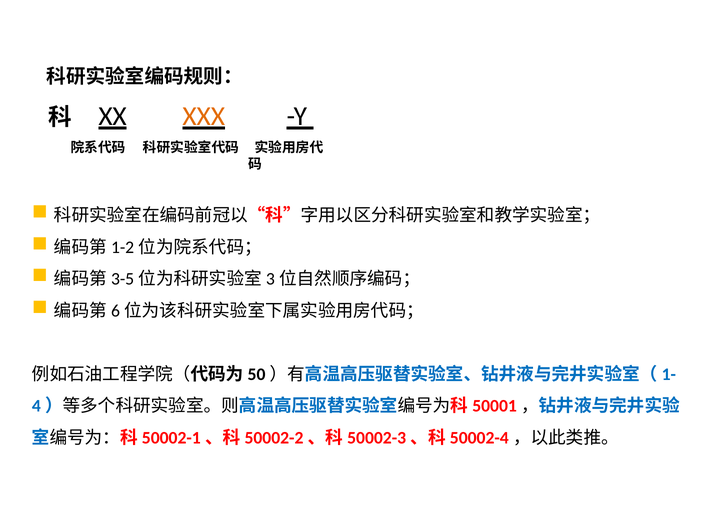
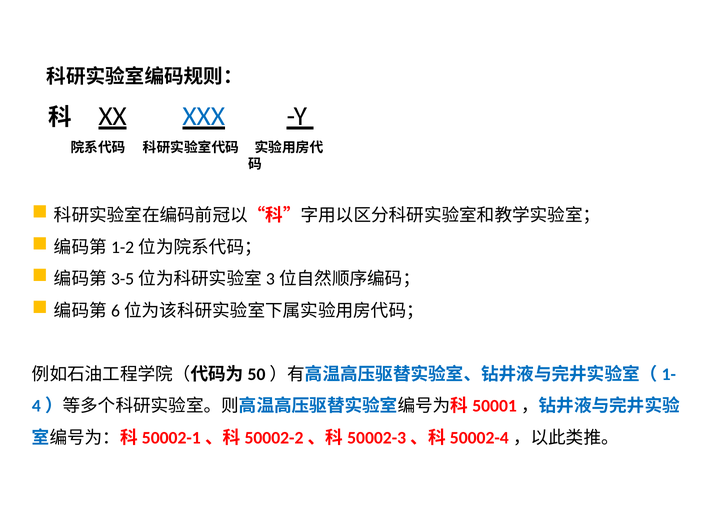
XXX colour: orange -> blue (204, 116)
